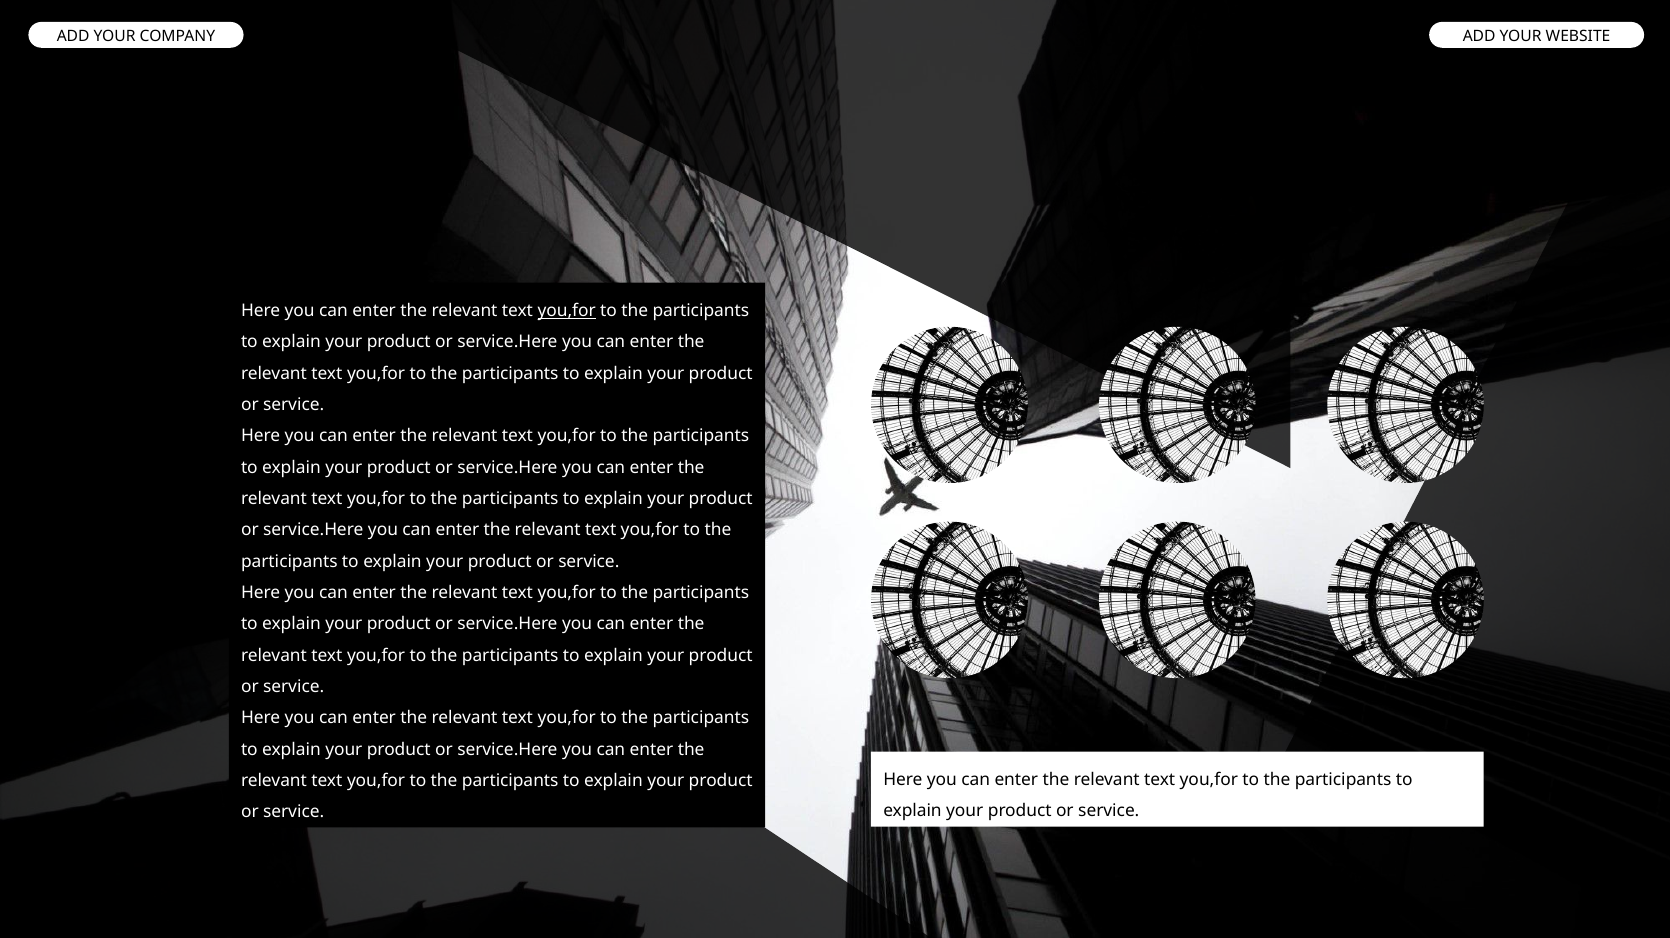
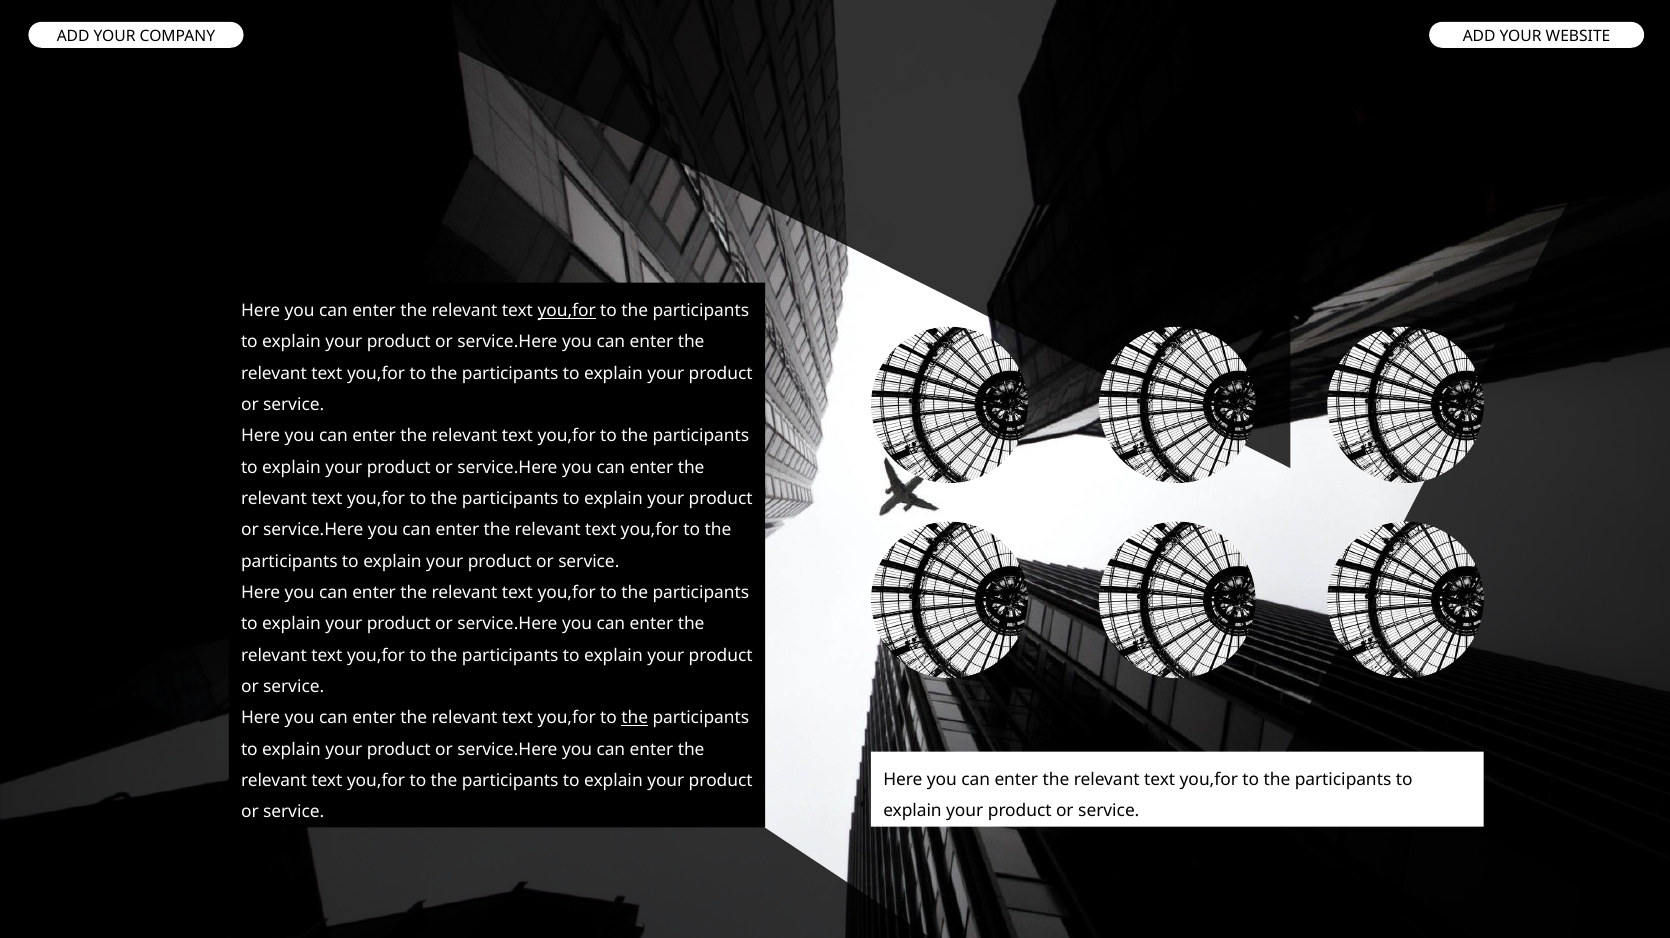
the underline: none -> present (635, 718)
